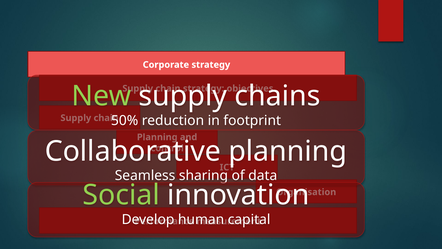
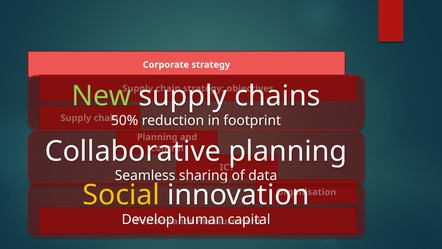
Social colour: light green -> yellow (121, 195)
